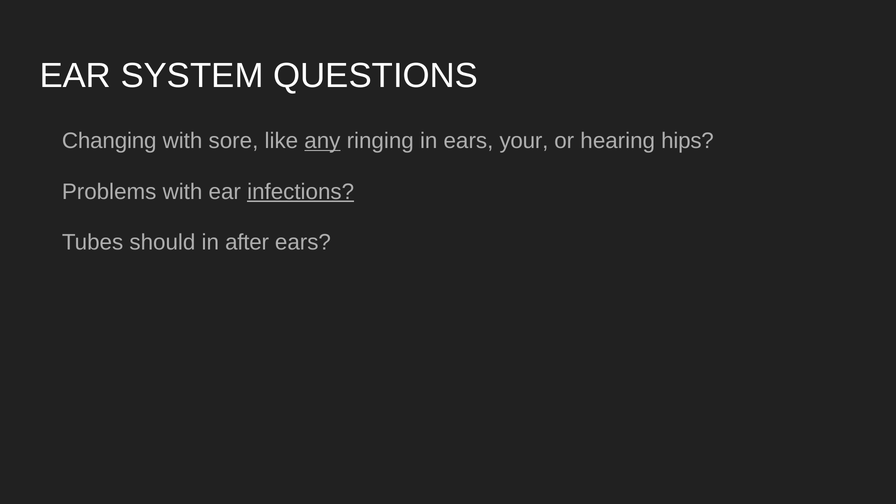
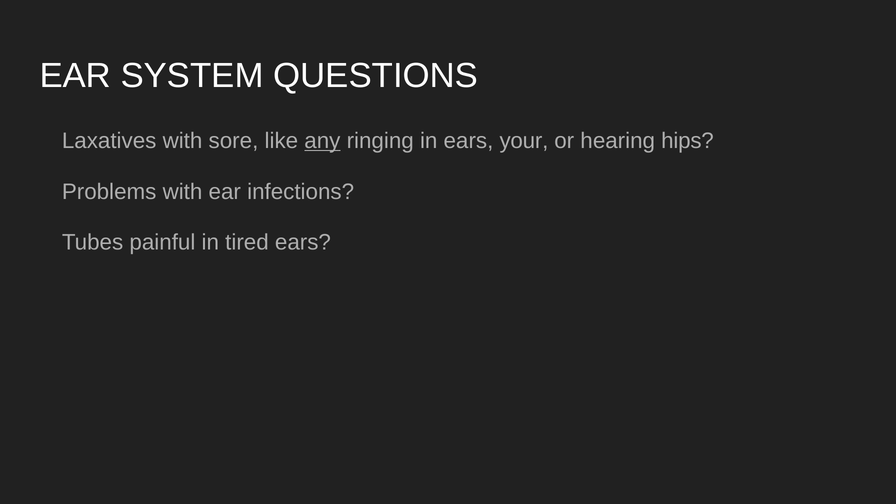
Changing: Changing -> Laxatives (109, 141)
infections underline: present -> none (301, 192)
should: should -> painful (162, 243)
after: after -> tired (247, 243)
